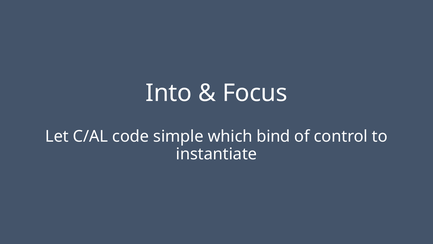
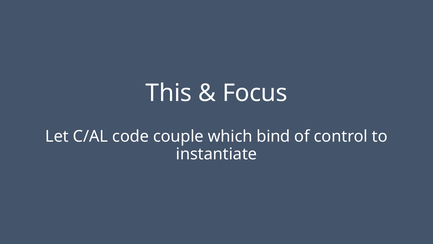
Into: Into -> This (169, 93)
simple: simple -> couple (178, 136)
